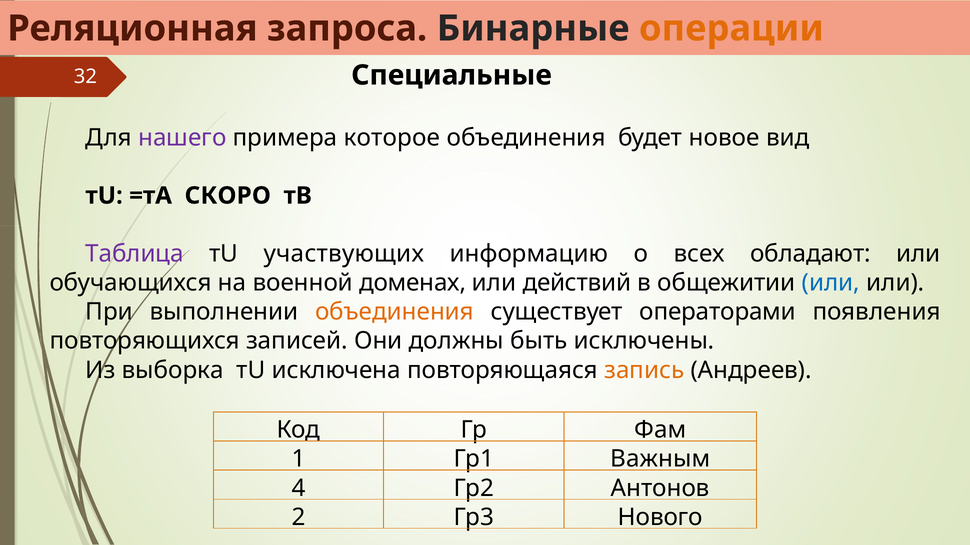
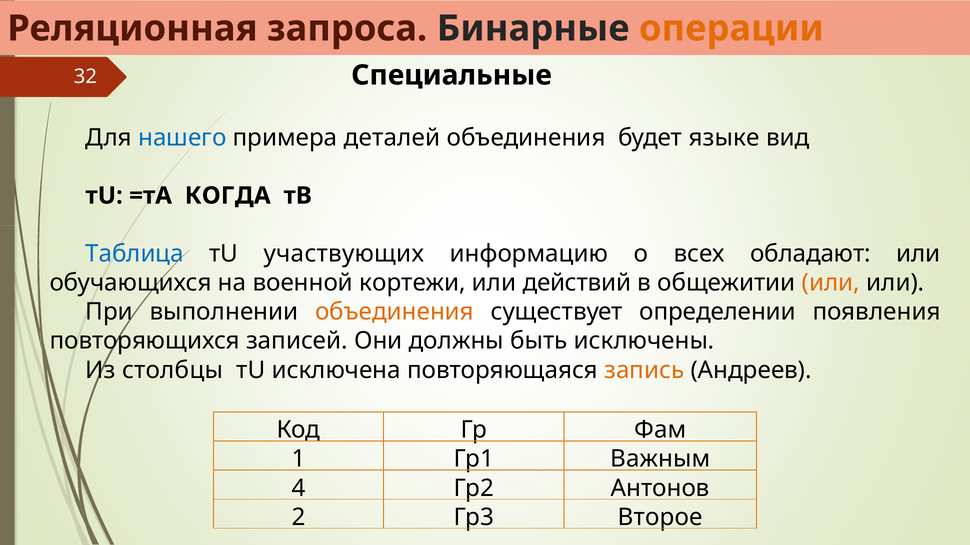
нашего colour: purple -> blue (182, 138)
которое: которое -> деталей (392, 138)
новое: новое -> языке (724, 138)
СКОРО: СКОРО -> КОГДА (228, 196)
Таблица colour: purple -> blue (135, 254)
доменах: доменах -> кортежи (413, 283)
или colour: blue -> orange (831, 283)
операторами: операторами -> определении (718, 312)
выборка: выборка -> столбцы (173, 370)
Нового: Нового -> Второе (660, 518)
